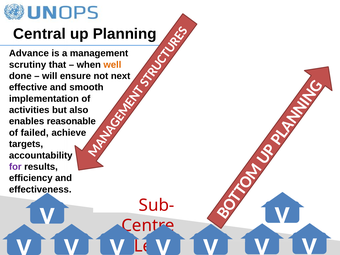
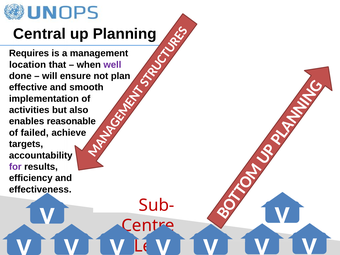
Advance: Advance -> Requires (29, 53)
scrutiny: scrutiny -> location (28, 65)
well colour: orange -> purple (112, 65)
next: next -> plan (121, 76)
